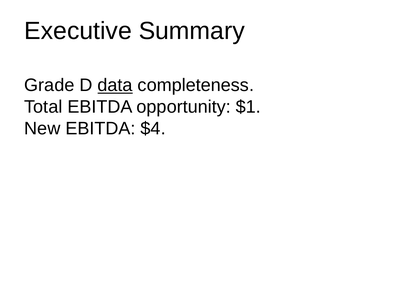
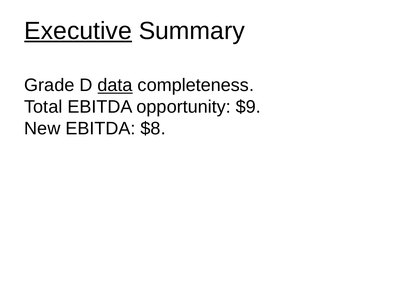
Executive underline: none -> present (78, 31)
$1: $1 -> $9 (248, 107)
$4: $4 -> $8 (153, 128)
